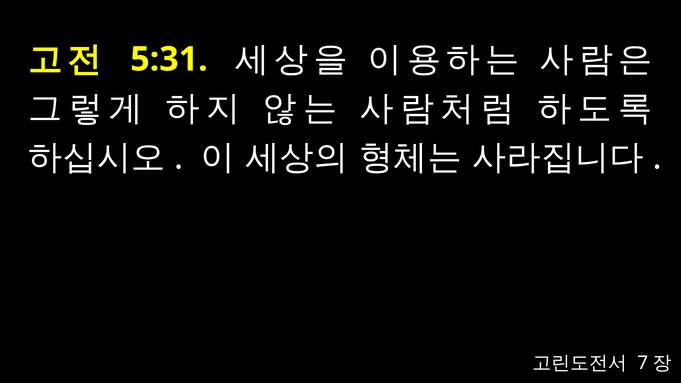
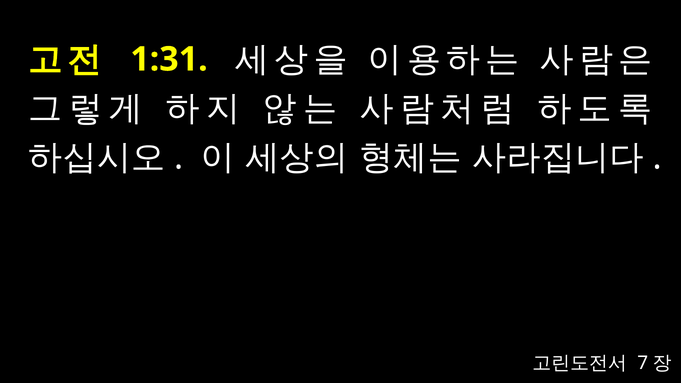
5:31: 5:31 -> 1:31 (169, 59)
